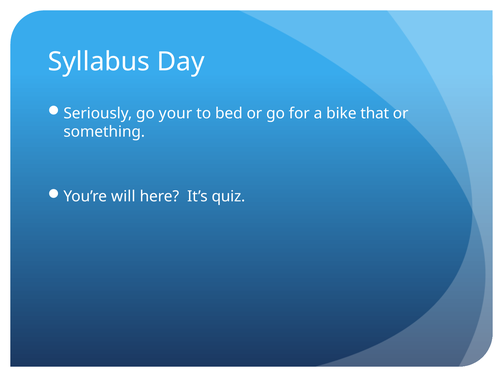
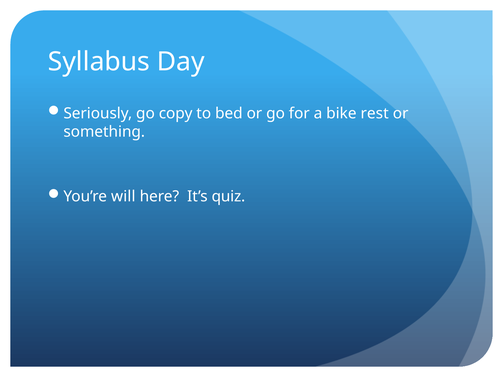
your: your -> copy (176, 113)
that: that -> rest (375, 113)
